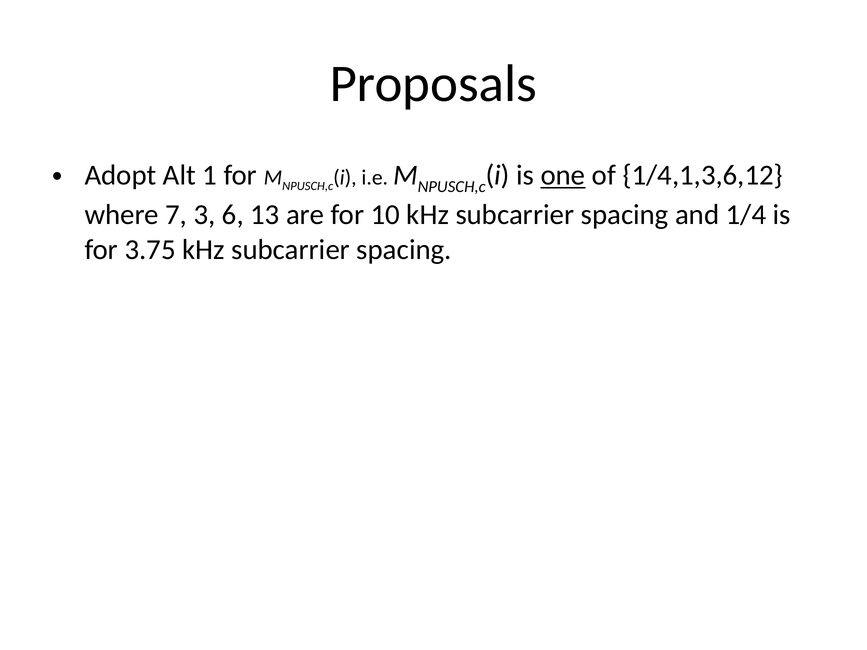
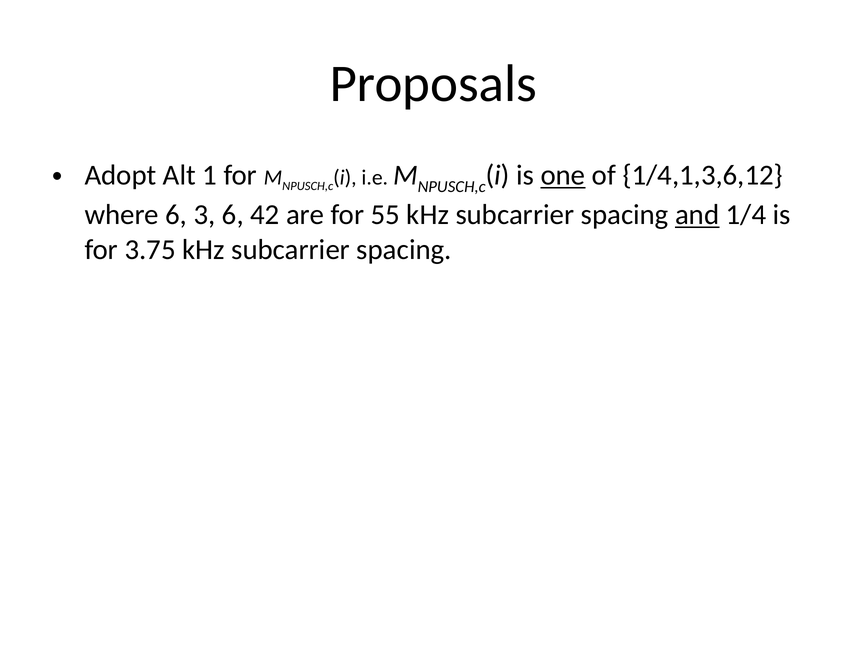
where 7: 7 -> 6 (176, 215)
13: 13 -> 42 (265, 215)
10: 10 -> 55 (385, 215)
and underline: none -> present (697, 215)
